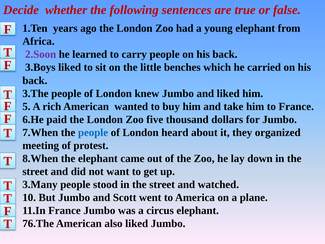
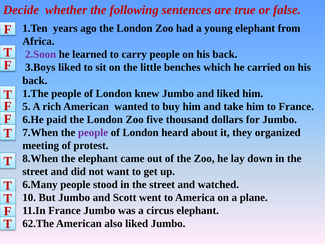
3.The: 3.The -> 1.The (35, 93)
people colour: blue -> purple (93, 132)
3.Many: 3.Many -> 6.Many (40, 184)
76.The: 76.The -> 62.The (38, 223)
